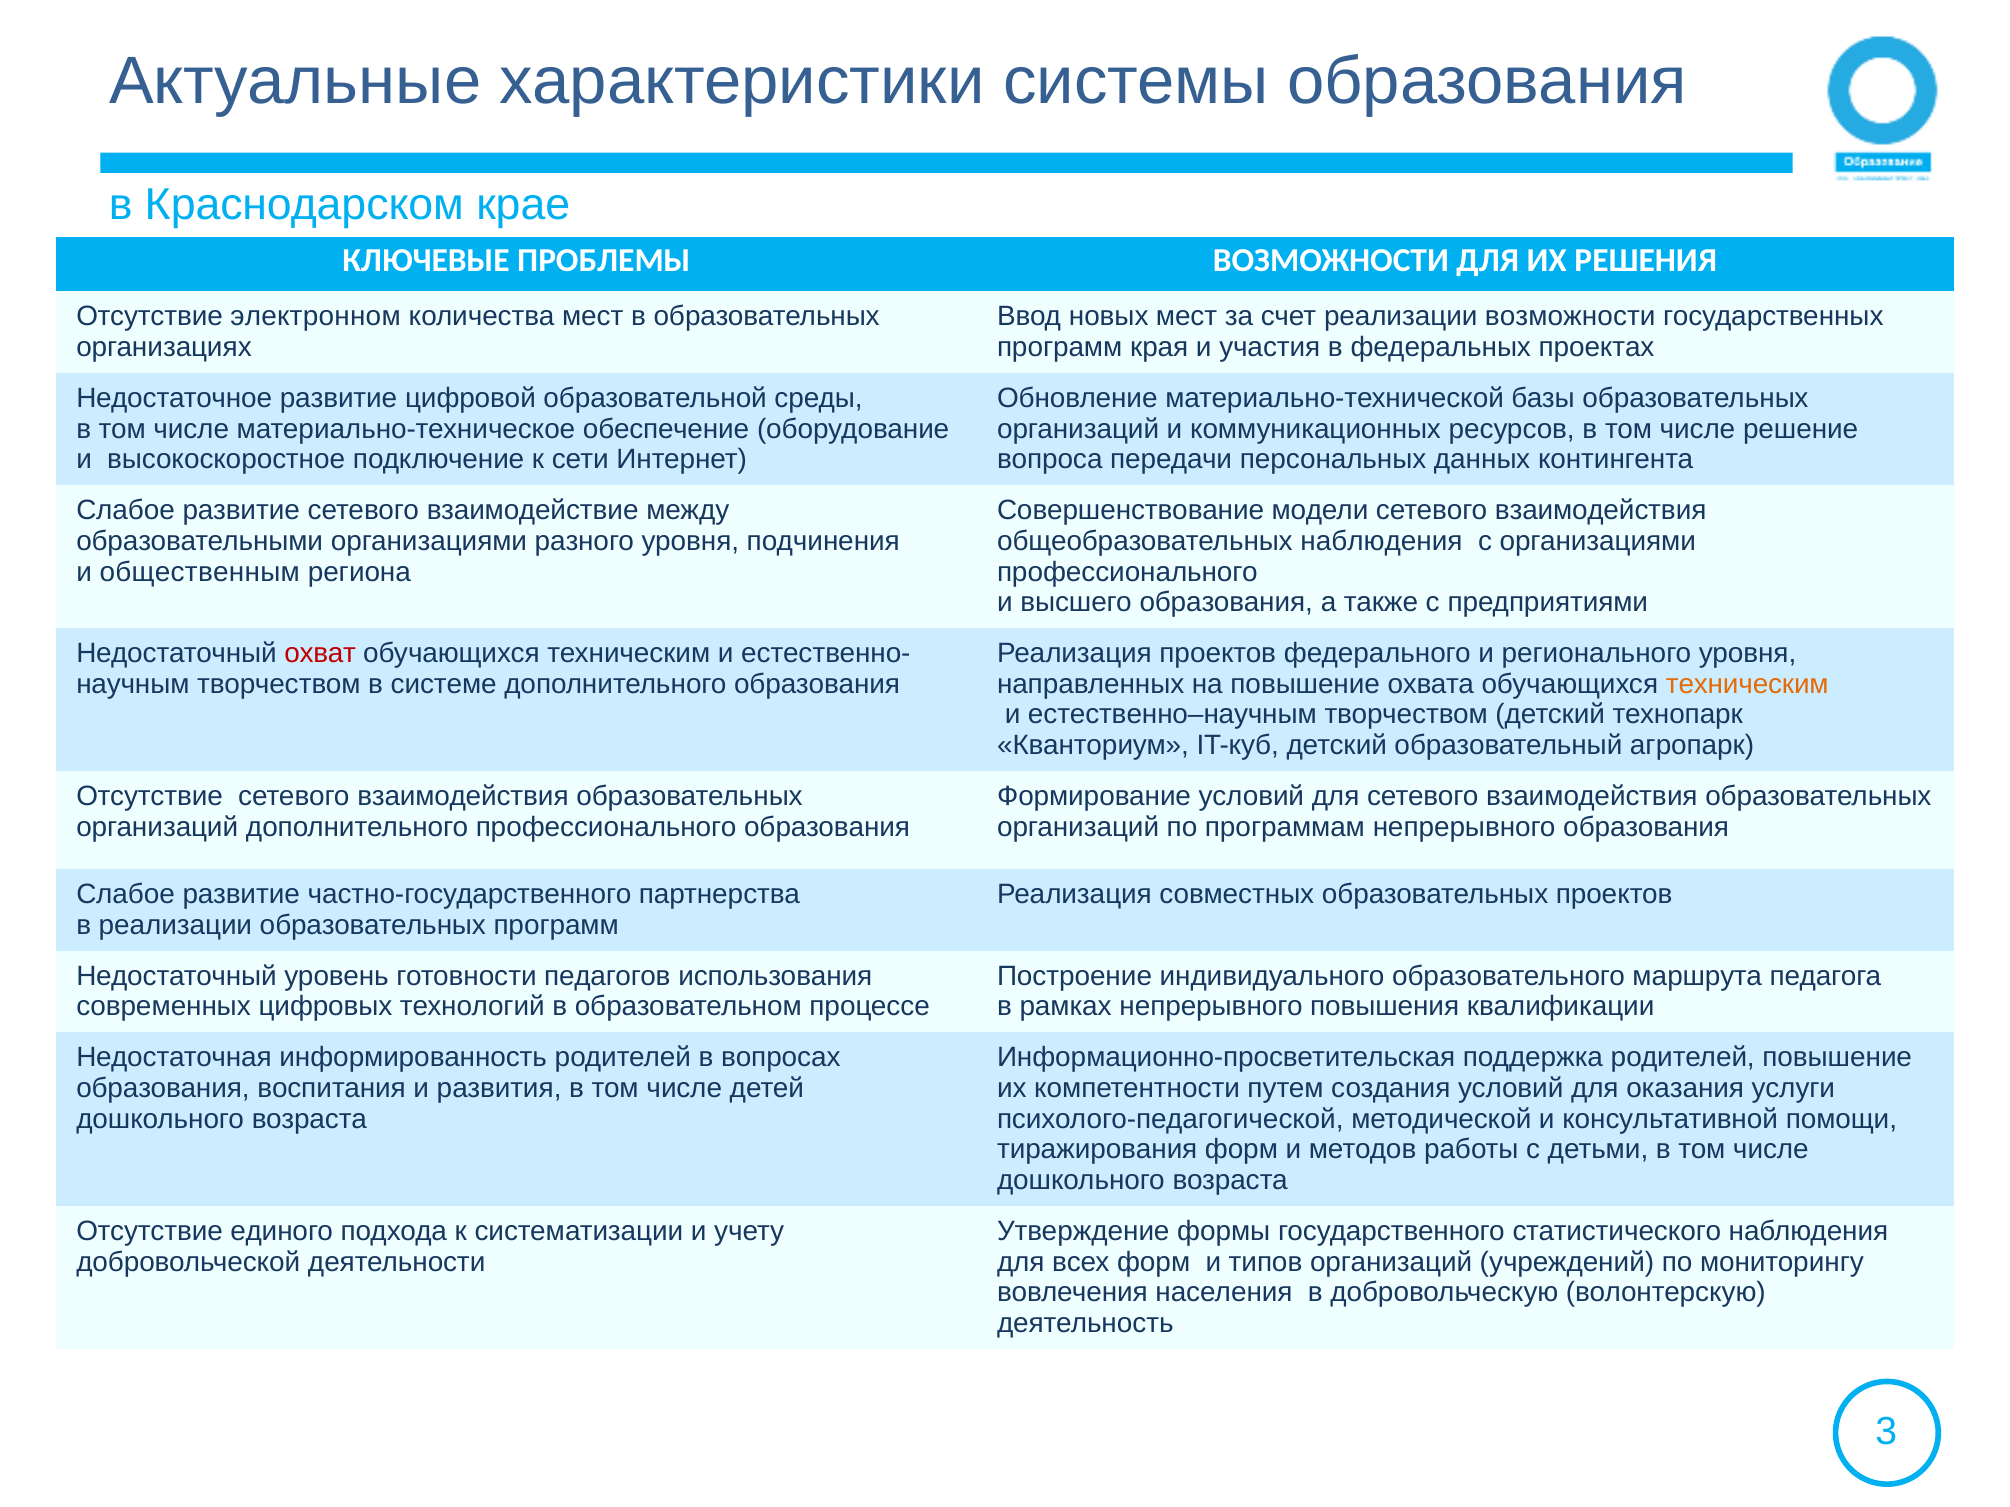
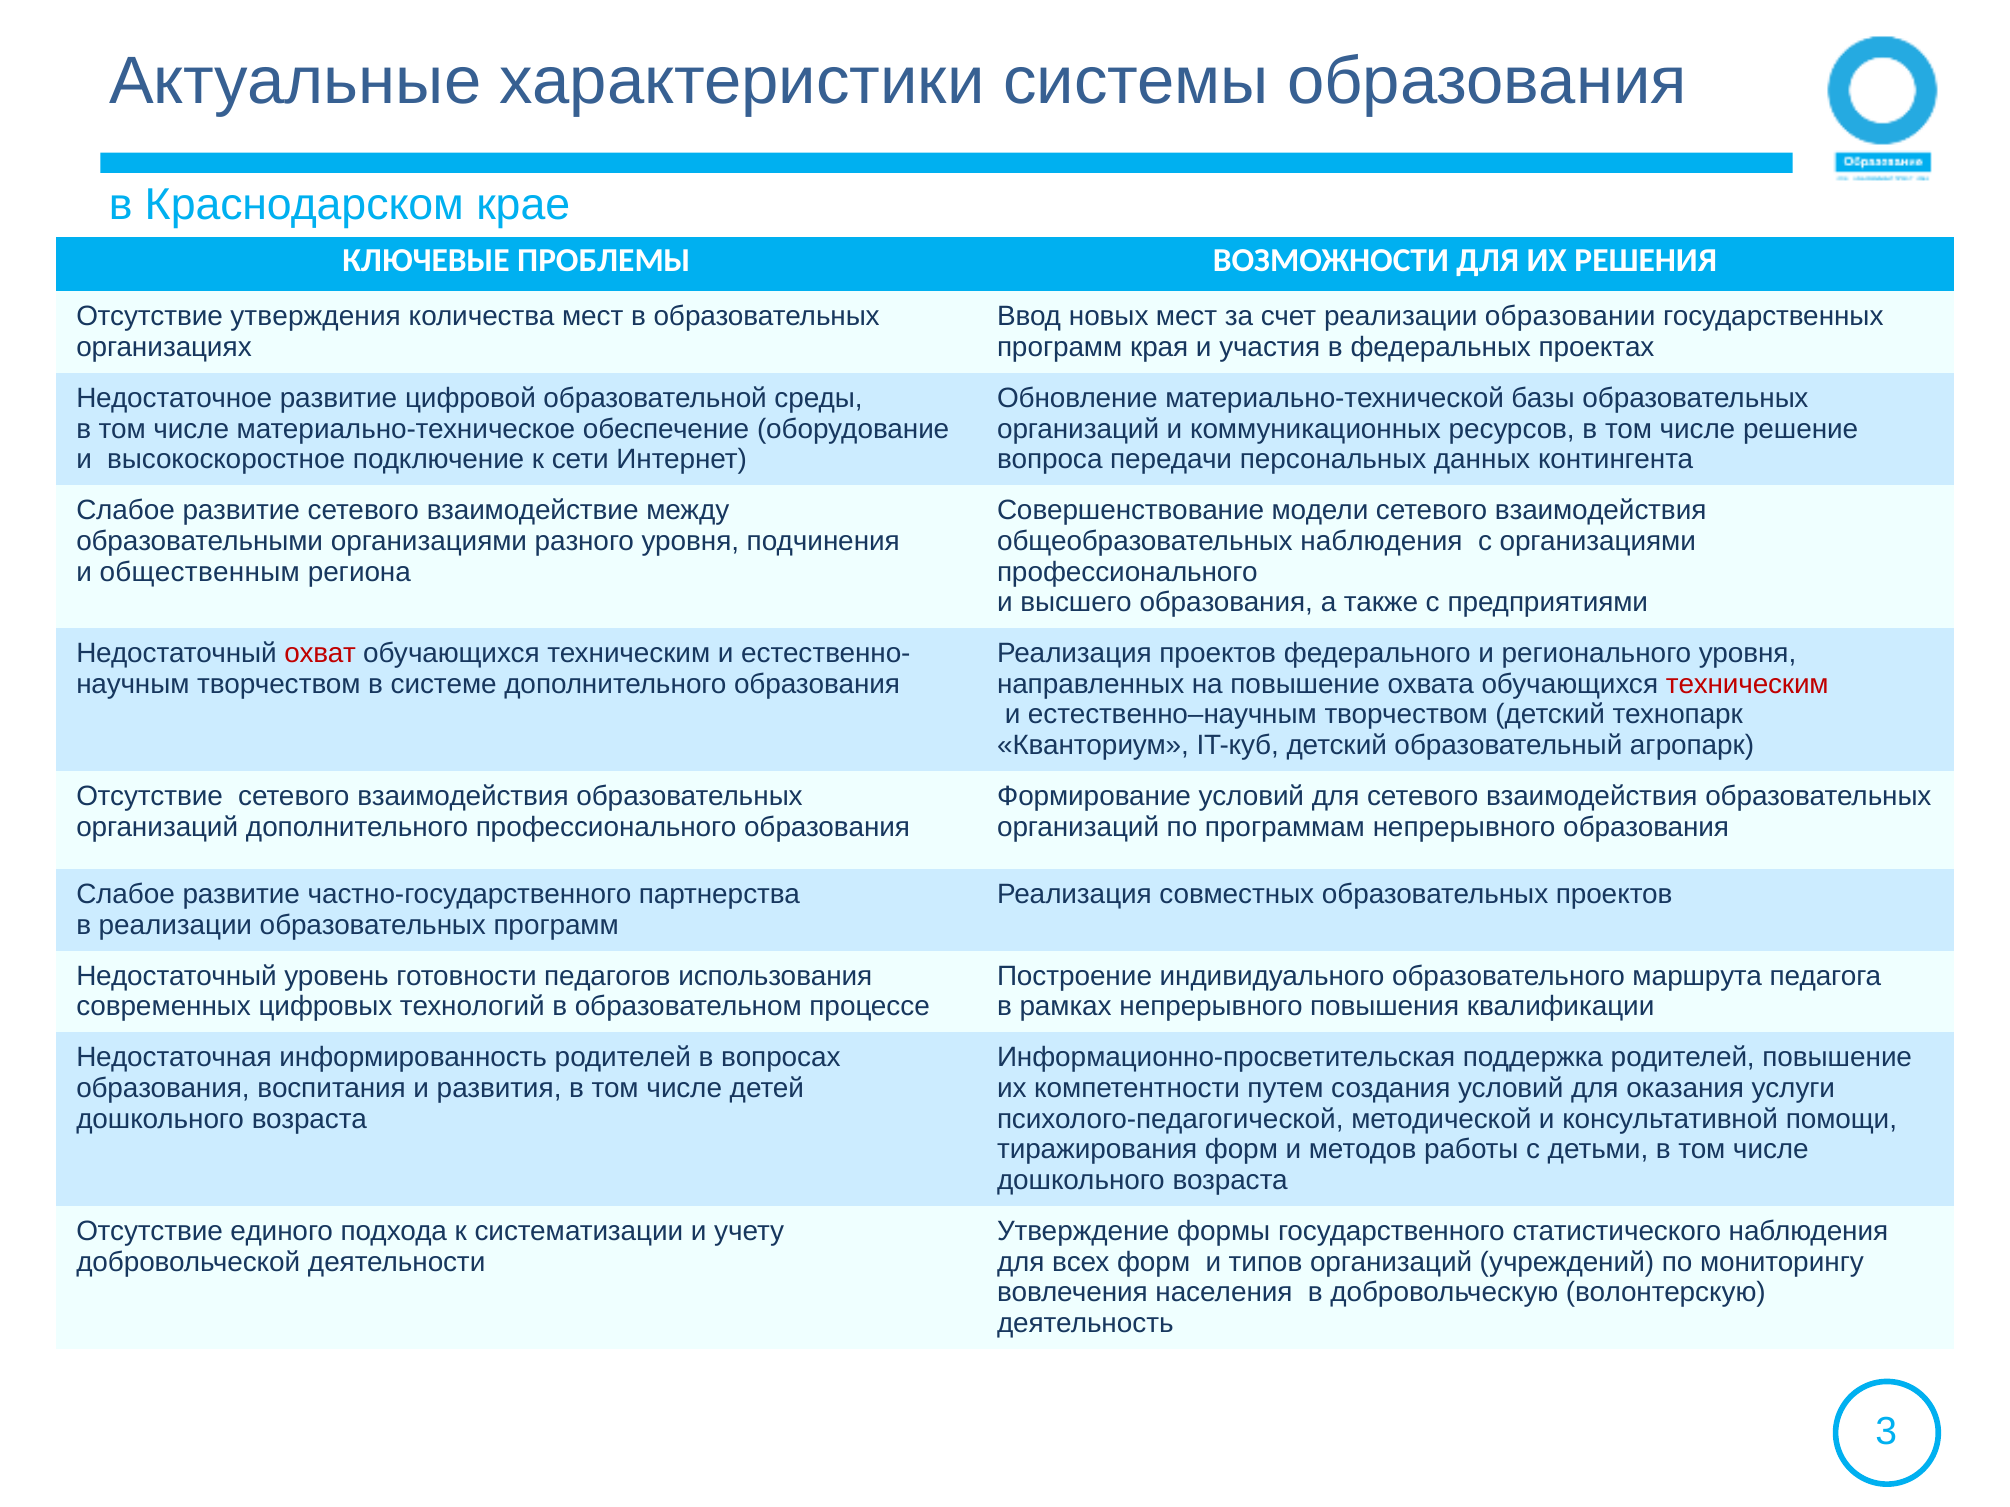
электронном: электронном -> утверждения (316, 317)
реализации возможности: возможности -> образовании (1570, 317)
техническим colour: orange -> red (1747, 684)
